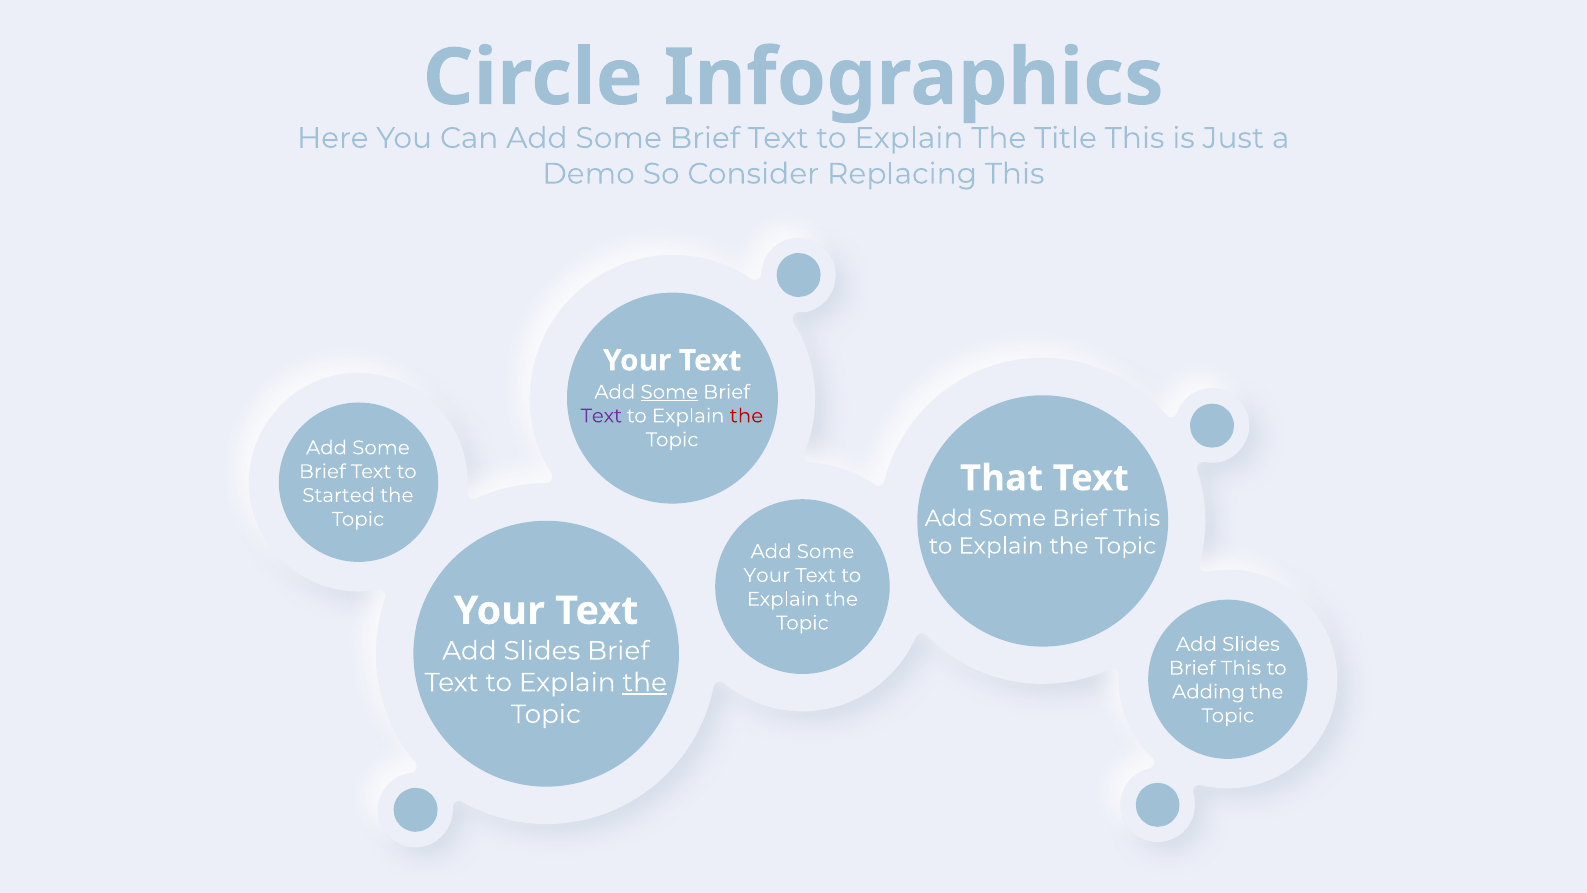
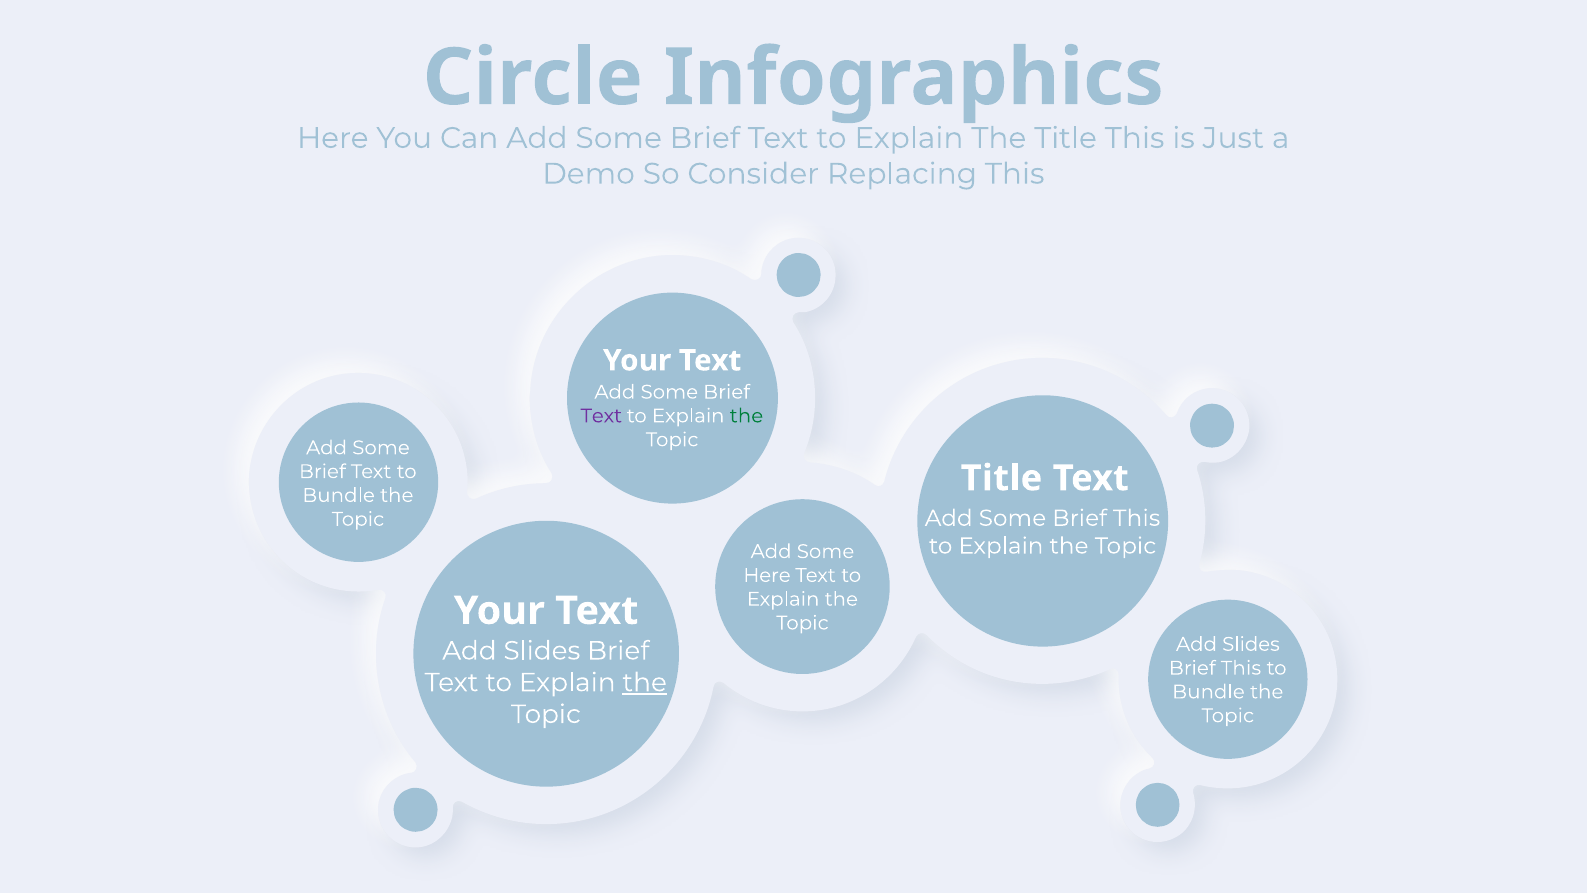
Some underline: present -> none (669, 392)
the colour: red -> green (746, 416)
That: That -> Title (1001, 478)
Started: Started -> Bundle (339, 495)
Your: Your -> Here (767, 575)
Adding: Adding -> Bundle (1209, 692)
